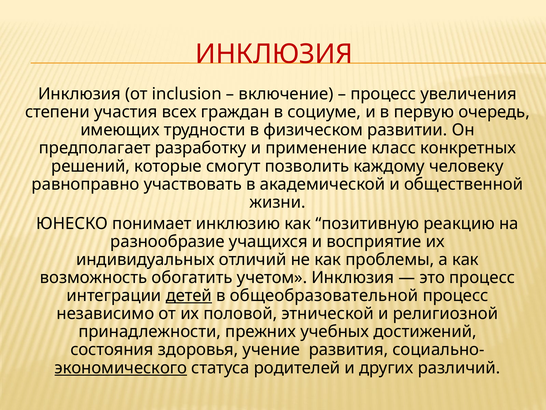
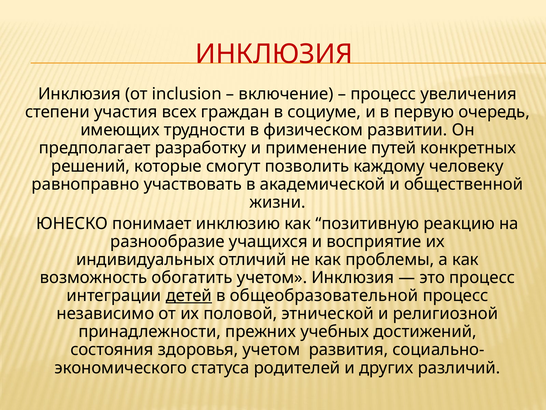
класс: класс -> путей (394, 148)
здоровья учение: учение -> учетом (271, 349)
экономического underline: present -> none (121, 367)
